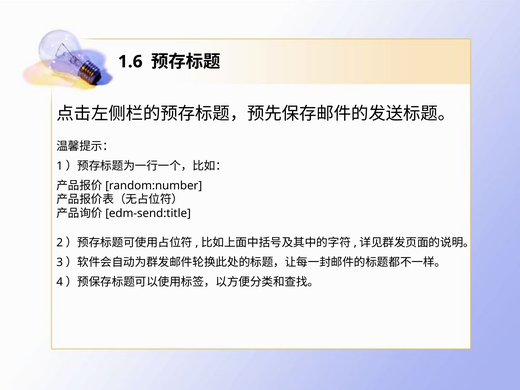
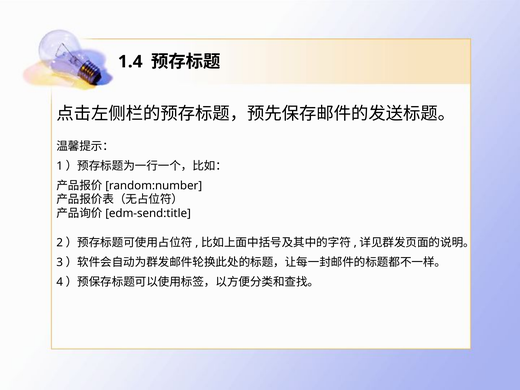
1.6: 1.6 -> 1.4 (130, 62)
